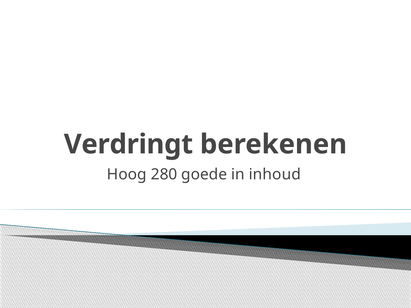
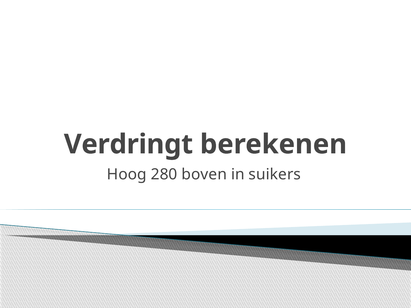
goede: goede -> boven (204, 175)
inhoud: inhoud -> suikers (275, 175)
